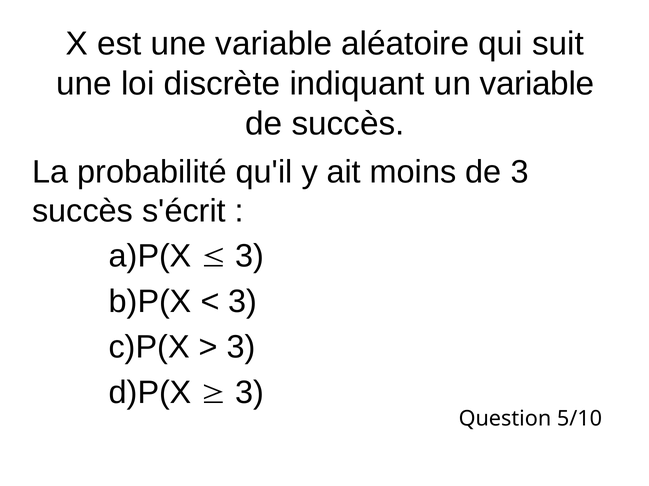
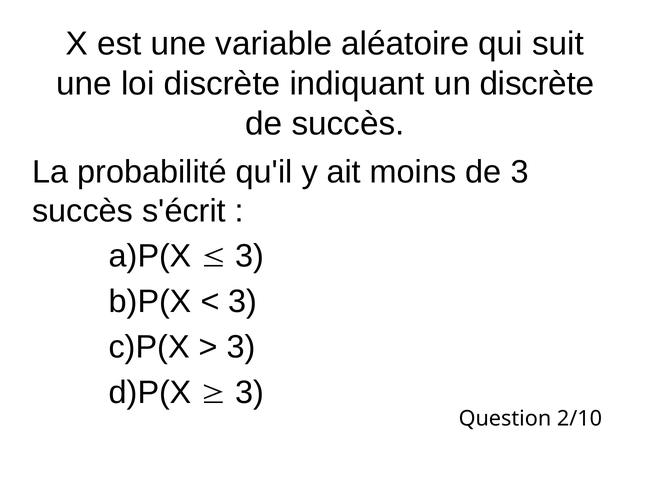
un variable: variable -> discrète (537, 84)
5/10: 5/10 -> 2/10 (579, 419)
